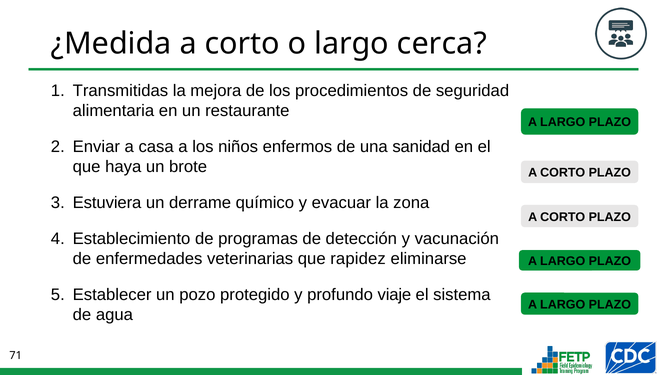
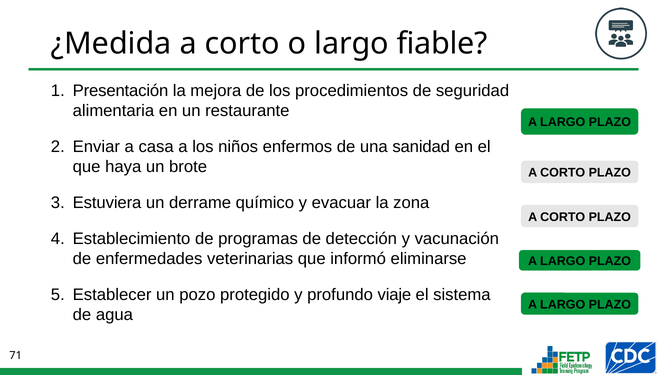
cerca: cerca -> fiable (442, 44)
Transmitidas: Transmitidas -> Presentación (121, 91)
rapidez: rapidez -> informó (358, 259)
